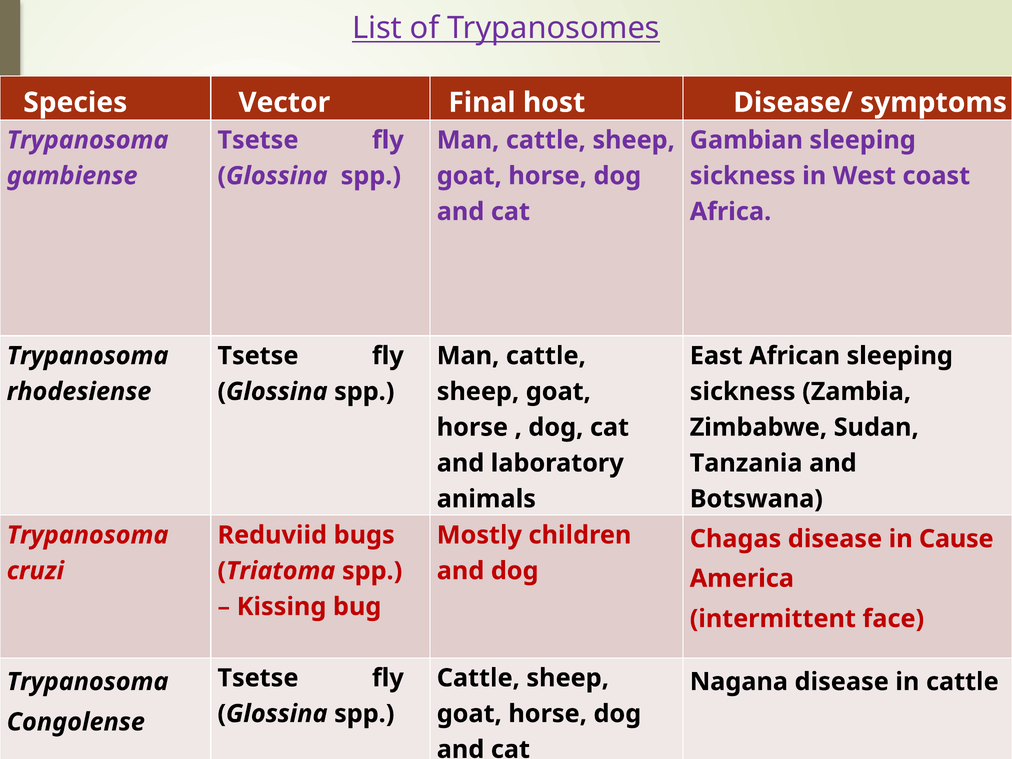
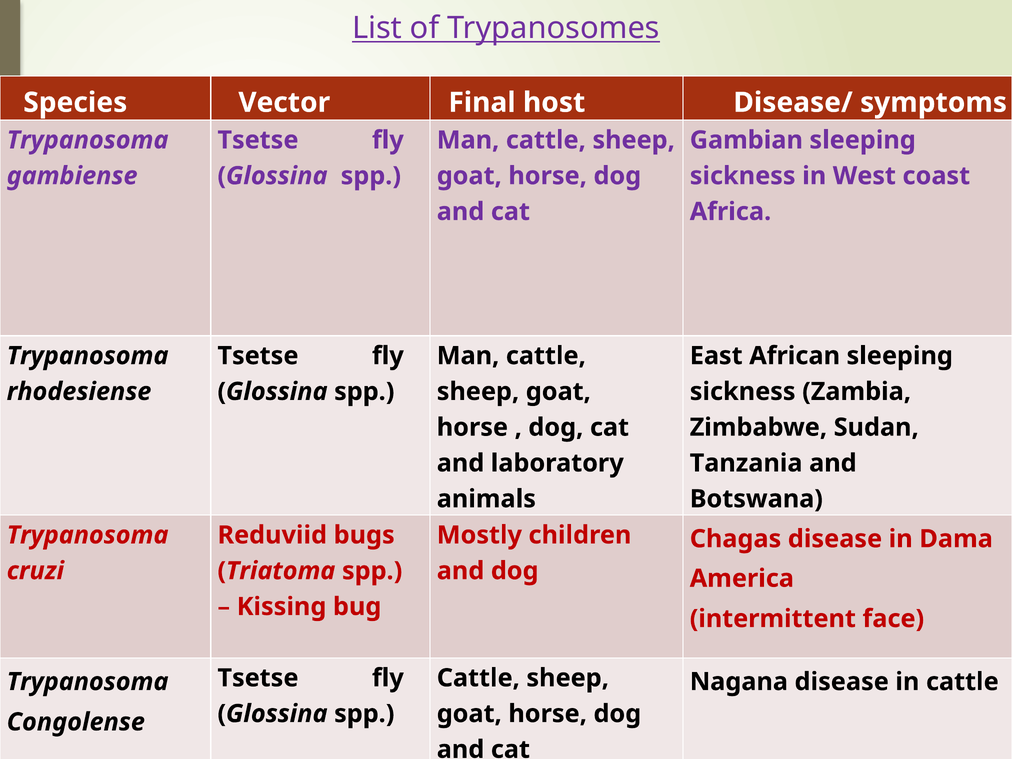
Cause: Cause -> Dama (956, 539)
